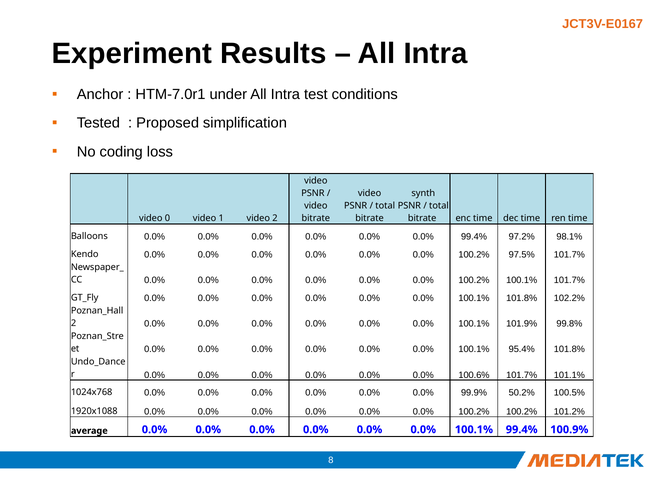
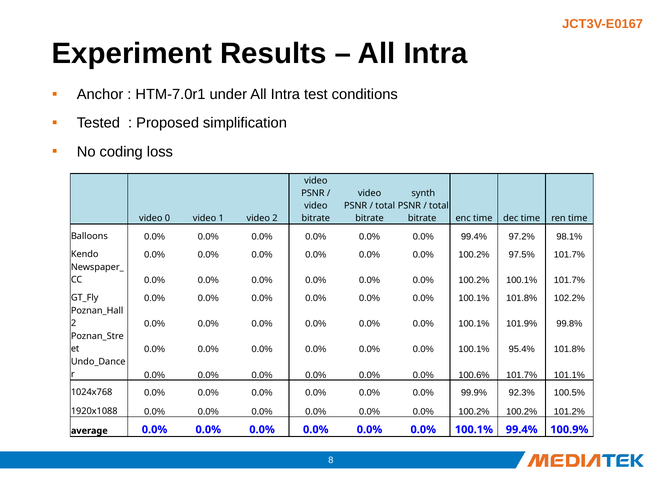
50.2%: 50.2% -> 92.3% (522, 393)
